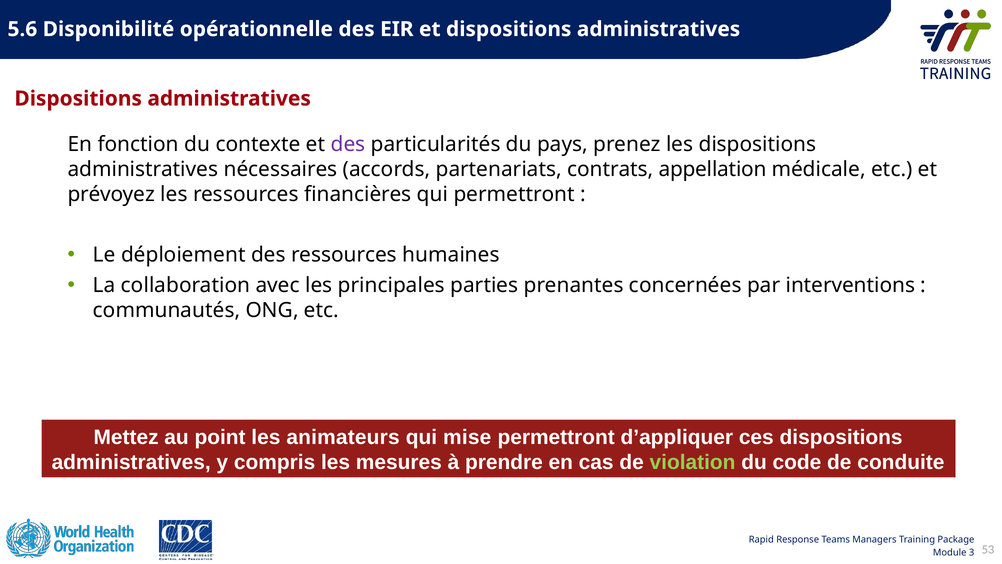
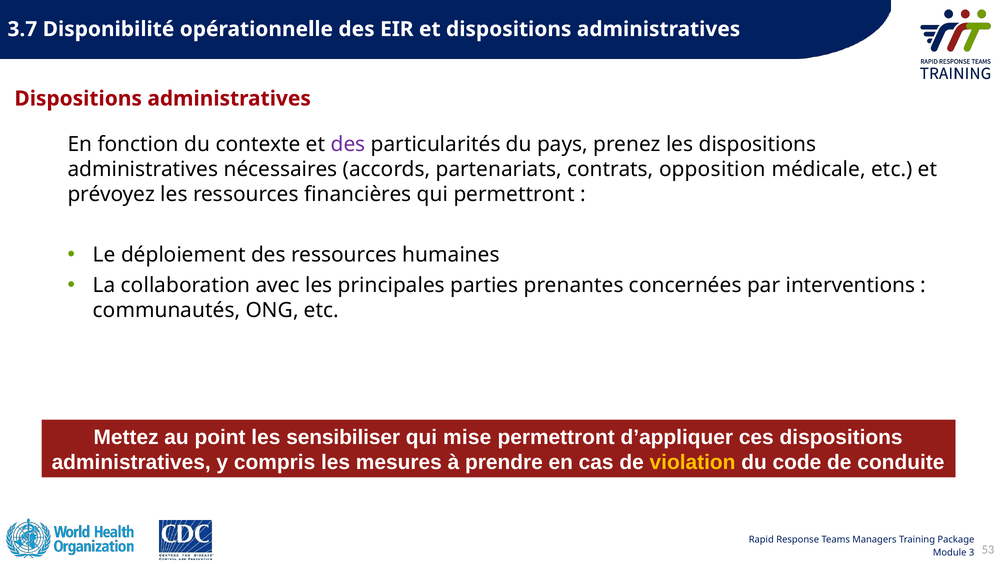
5.6: 5.6 -> 3.7 (22, 29)
appellation: appellation -> opposition (712, 169)
animateurs: animateurs -> sensibiliser (343, 437)
violation colour: light green -> yellow (693, 462)
